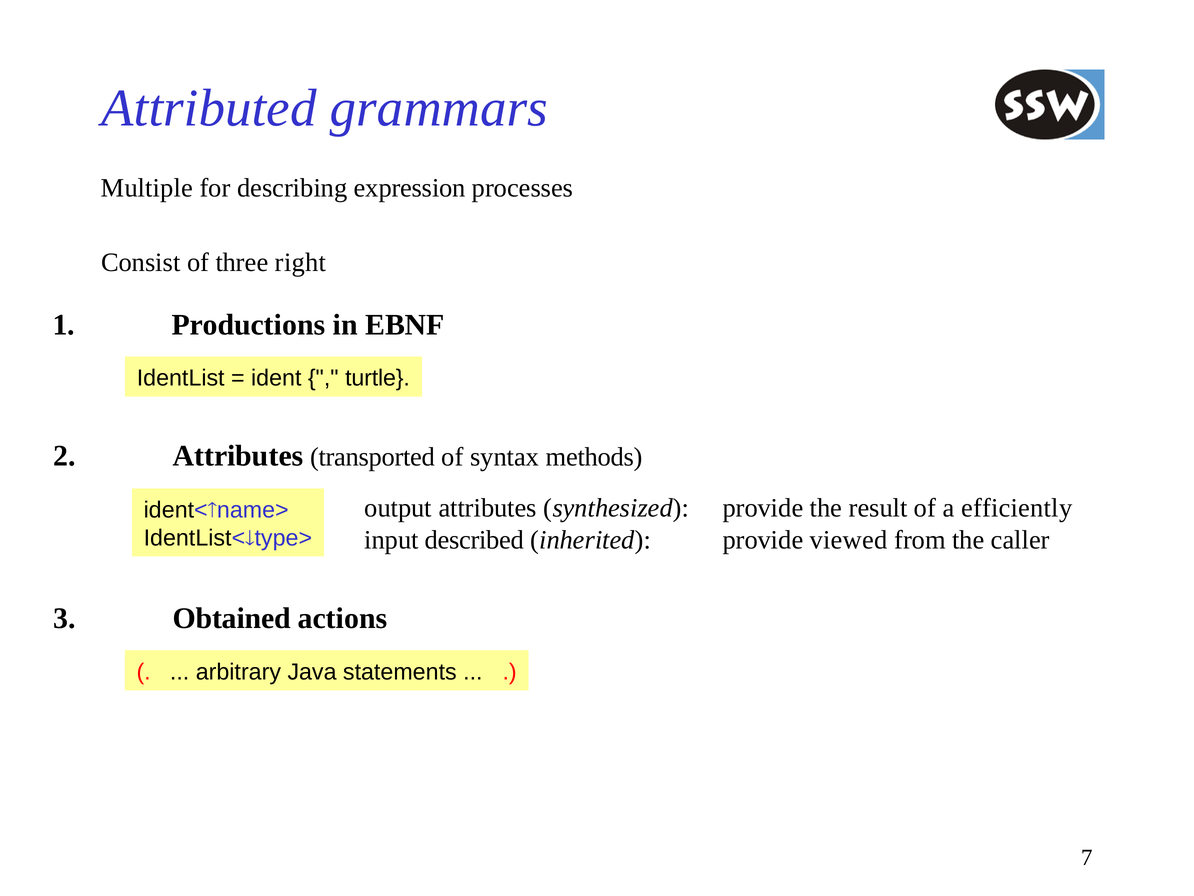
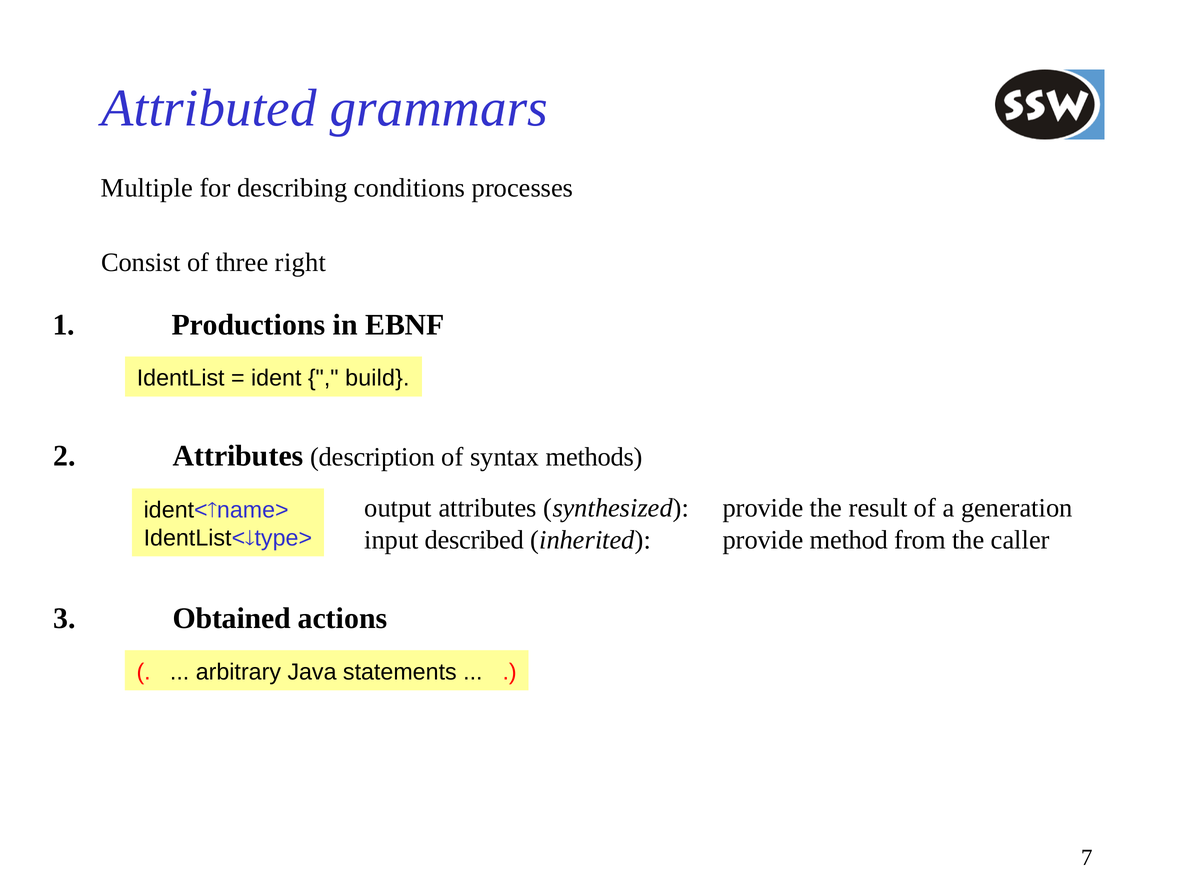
expression: expression -> conditions (410, 188)
turtle: turtle -> build (377, 378)
transported: transported -> description (373, 457)
efficiently: efficiently -> generation (1017, 508)
viewed: viewed -> method (849, 540)
